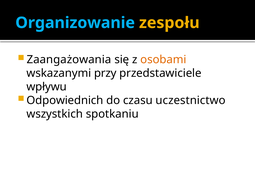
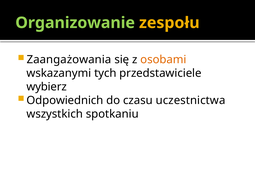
Organizowanie colour: light blue -> light green (75, 23)
przy: przy -> tych (105, 73)
wpływu: wpływu -> wybierz (47, 87)
uczestnictwo: uczestnictwo -> uczestnictwa (191, 100)
